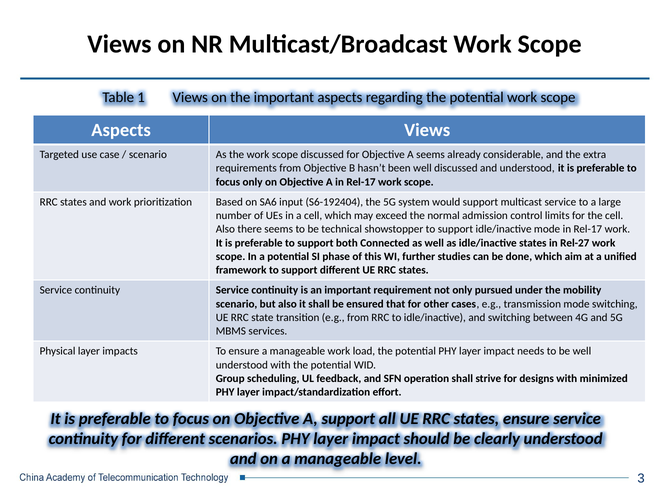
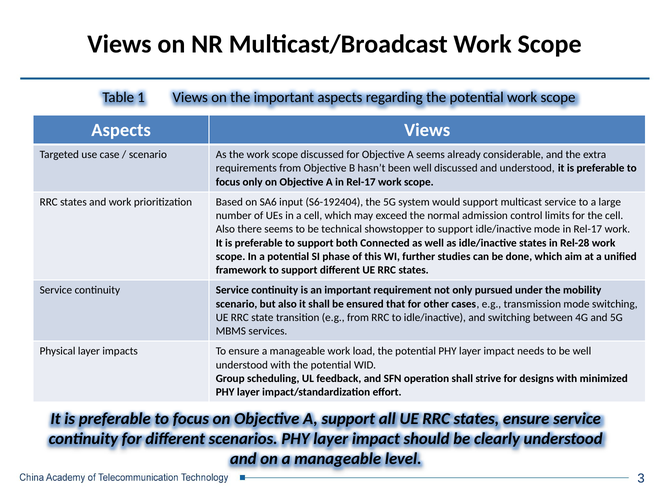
Rel-27: Rel-27 -> Rel-28 (575, 243)
